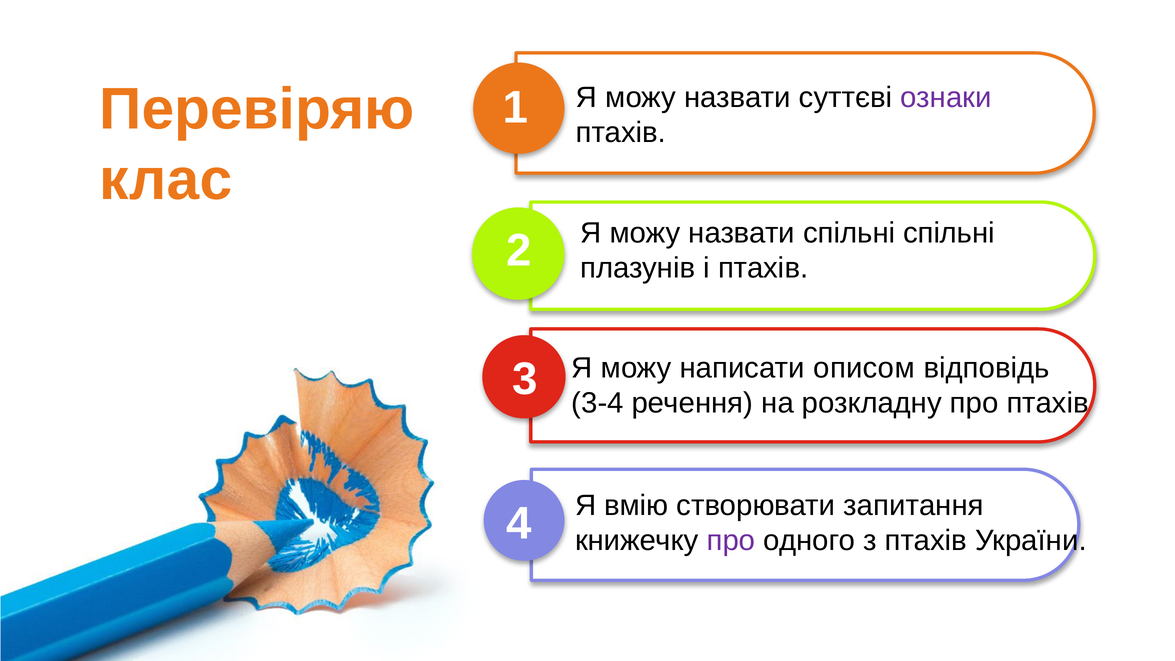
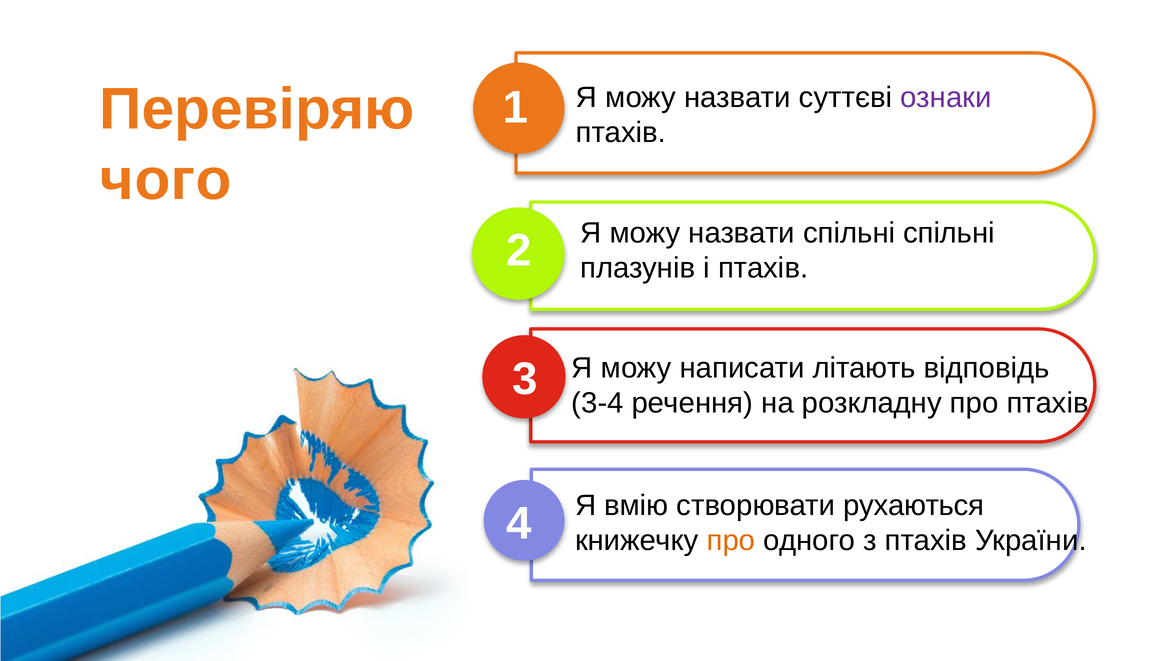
клас: клас -> чого (166, 180)
описом: описом -> літають (864, 368)
запитання: запитання -> рухаються (914, 505)
про colour: purple -> orange (731, 541)
